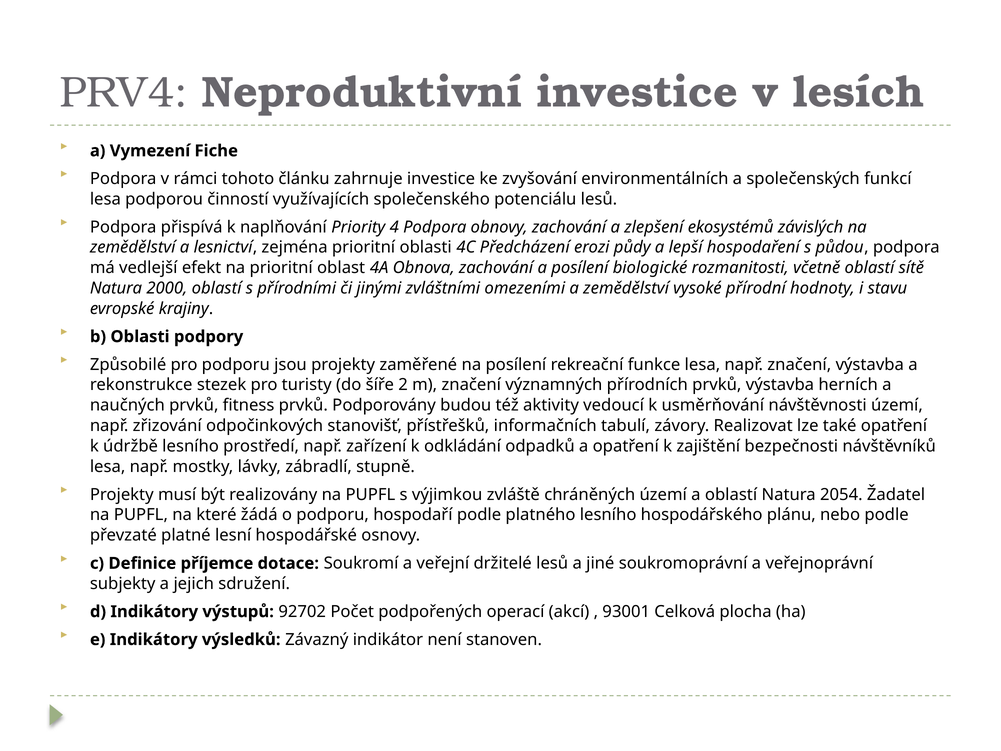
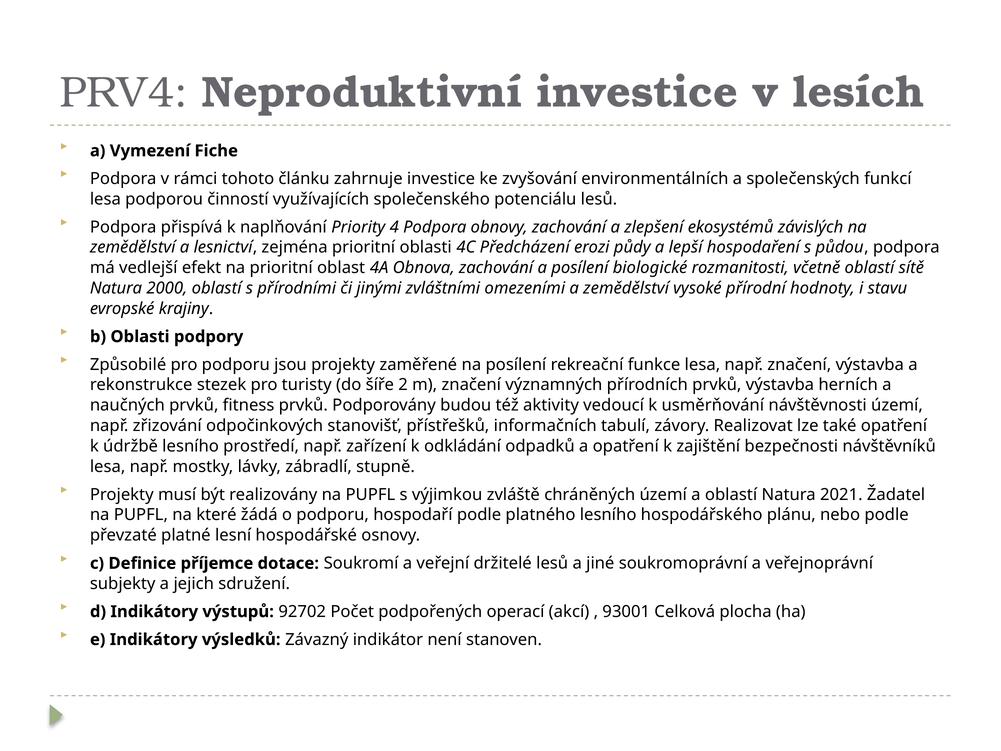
2054: 2054 -> 2021 (841, 494)
